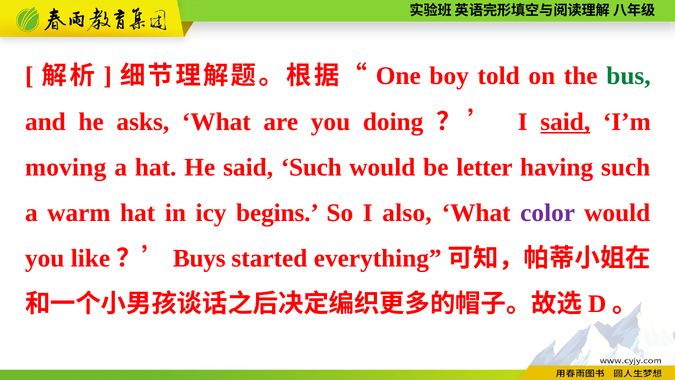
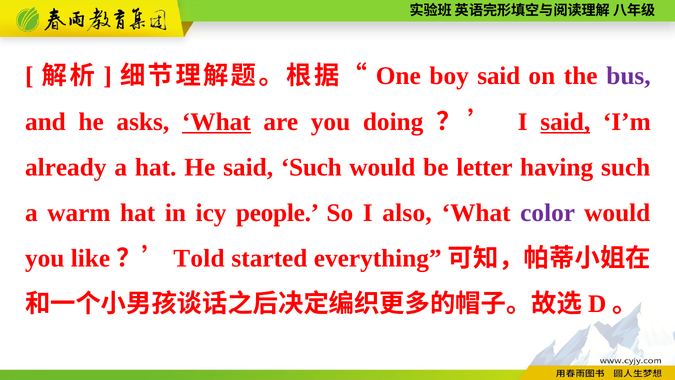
boy told: told -> said (499, 76)
bus colour: green -> purple (628, 76)
What underline: none -> present (216, 122)
moving: moving -> already (66, 167)
begins: begins -> people (278, 213)
Buys: Buys -> Told (199, 258)
